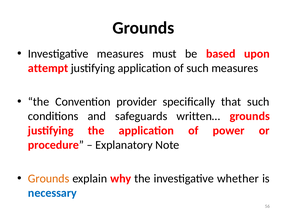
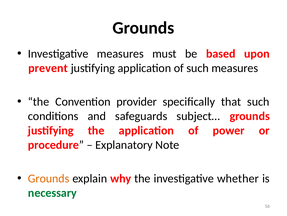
attempt: attempt -> prevent (48, 68)
written…: written… -> subject… (198, 116)
necessary colour: blue -> green (52, 192)
